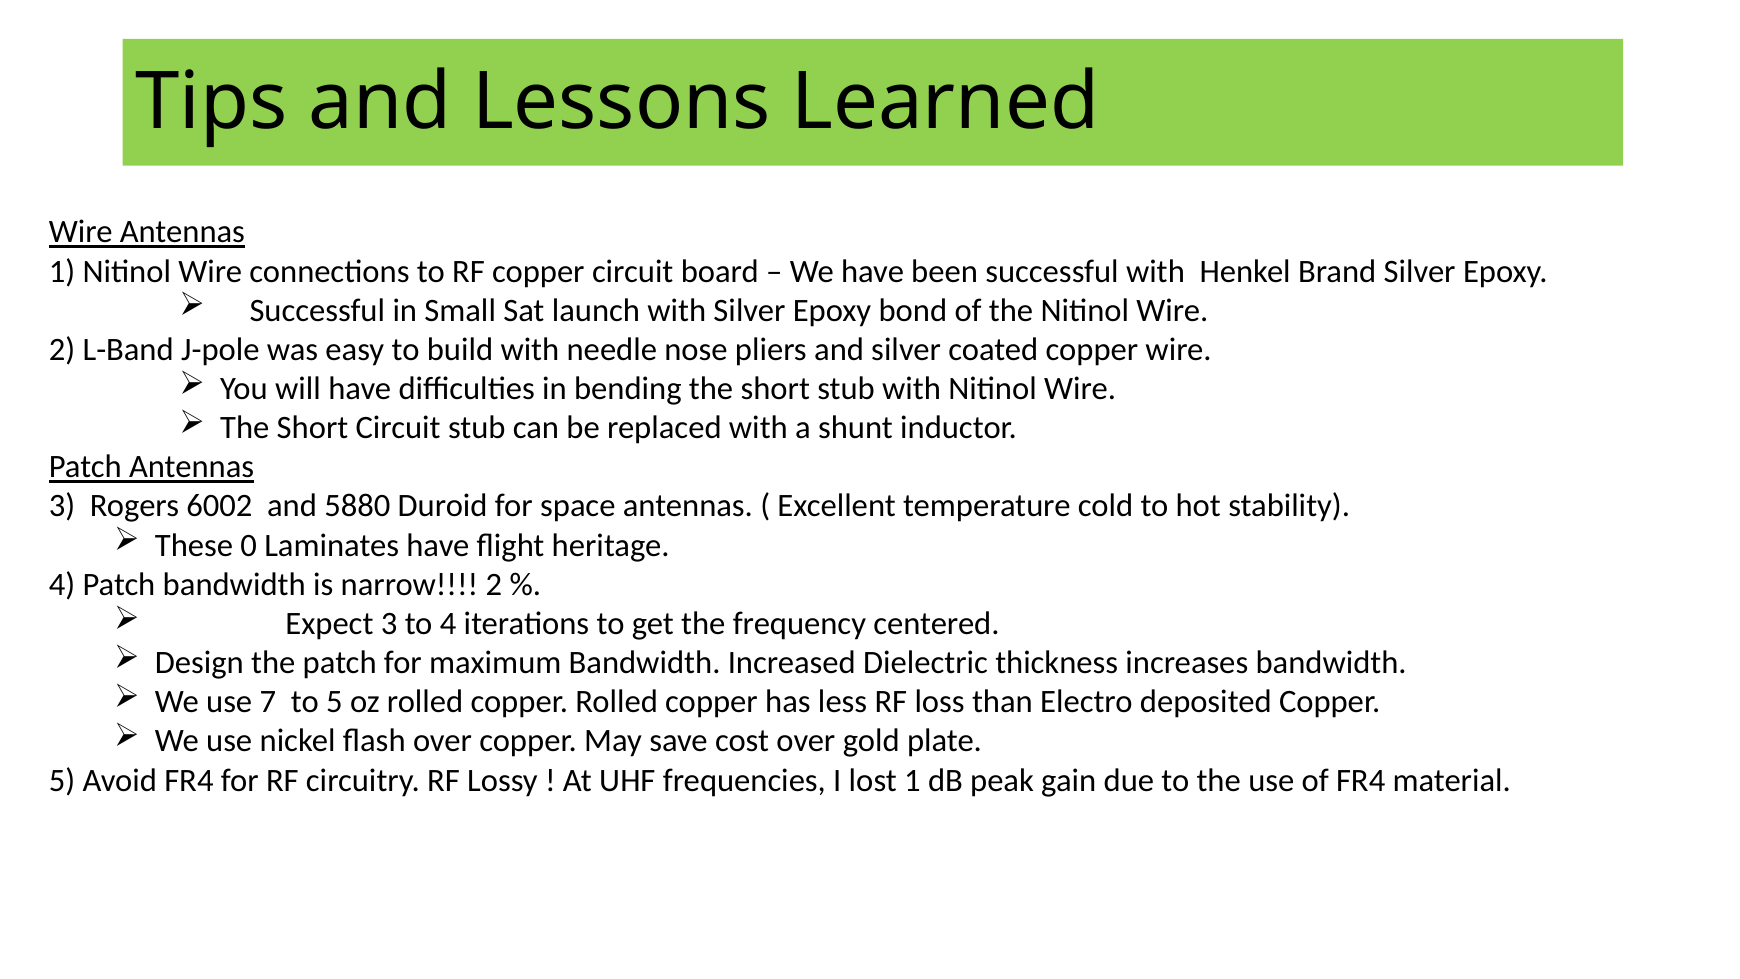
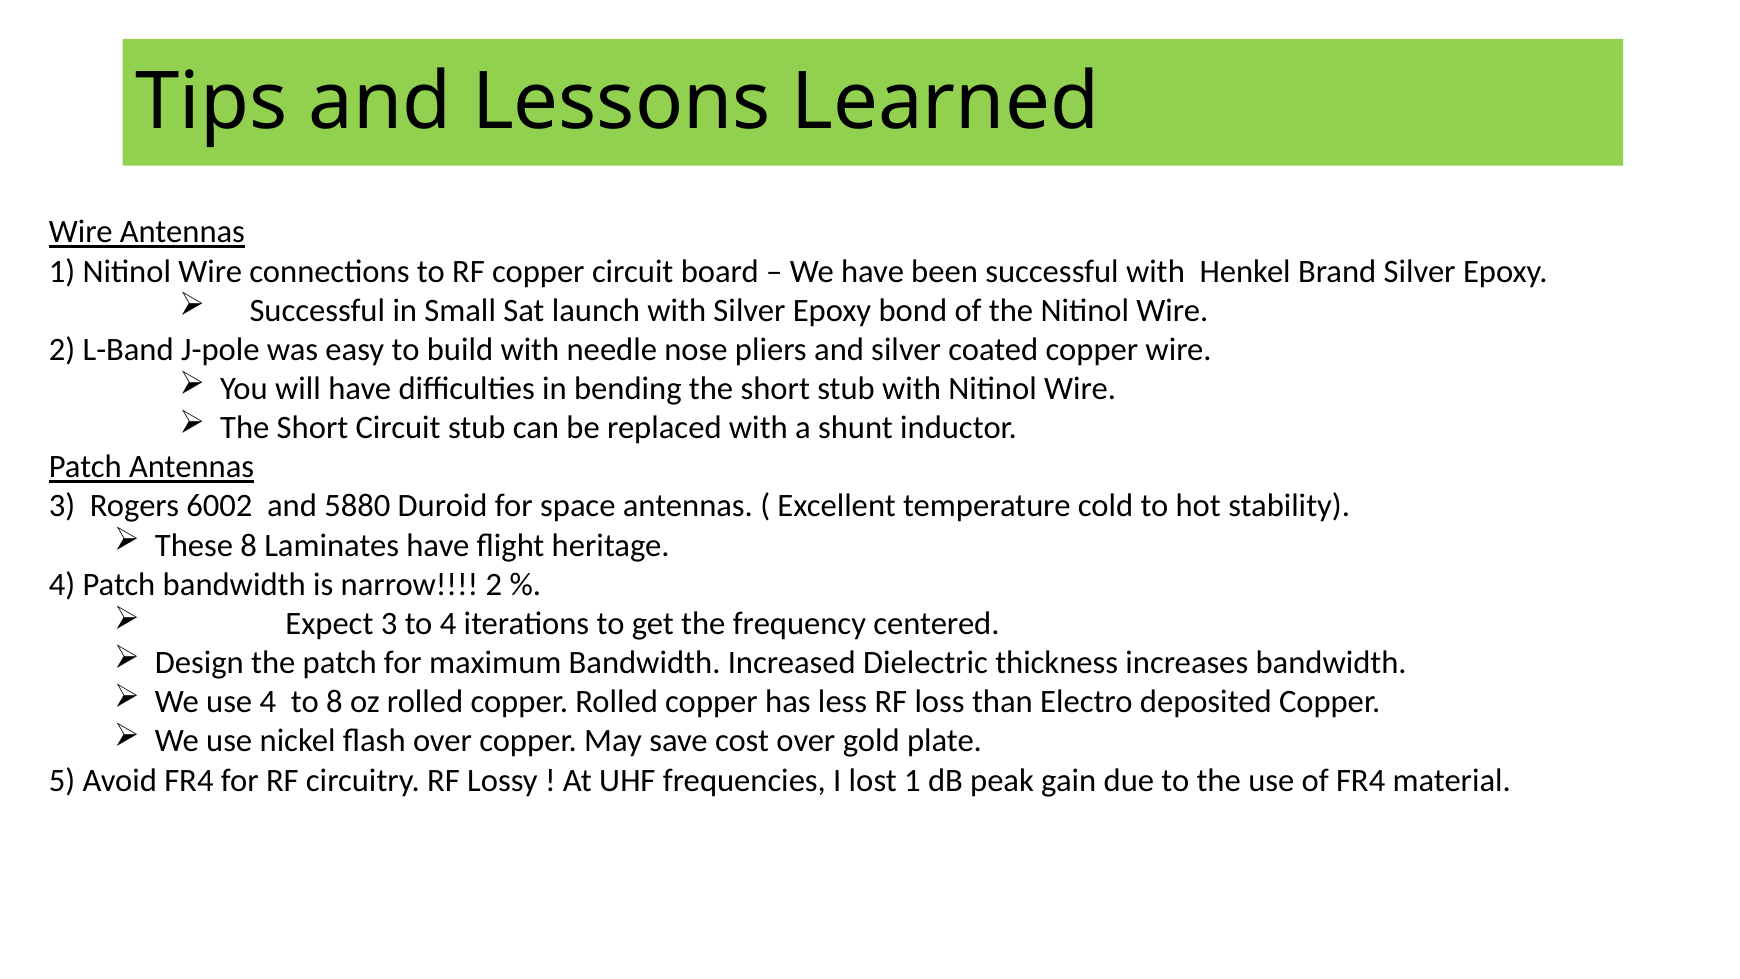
These 0: 0 -> 8 (249, 545)
use 7: 7 -> 4 (268, 702)
to 5: 5 -> 8 (334, 702)
